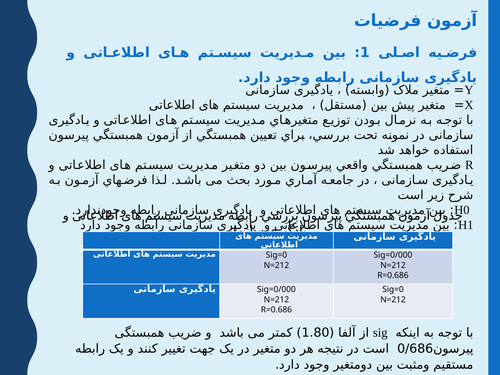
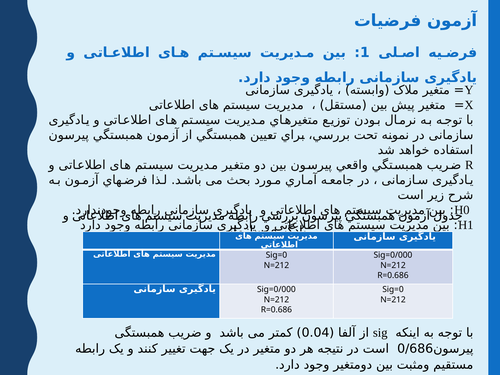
1.80: 1.80 -> 0.04 (316, 333)
